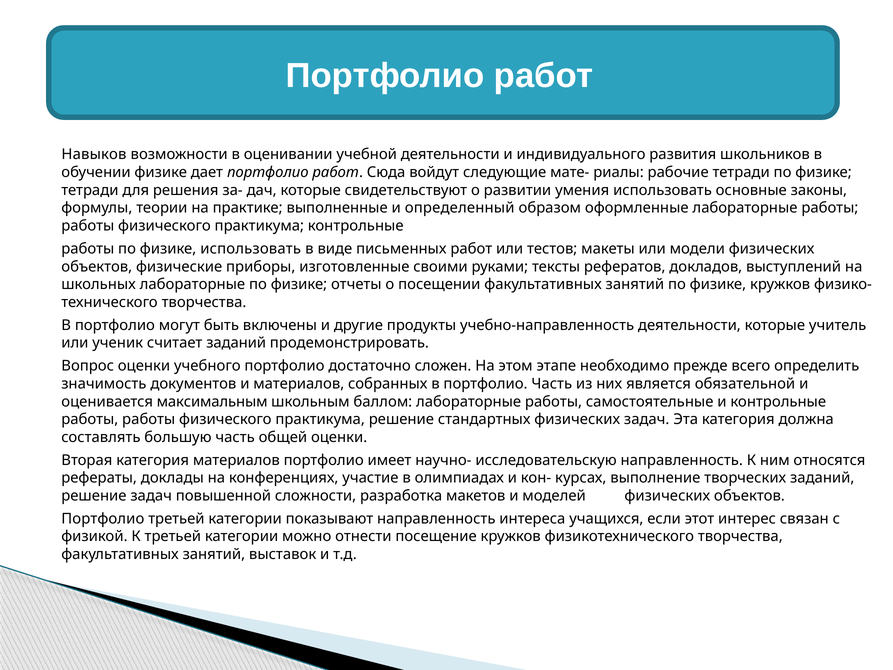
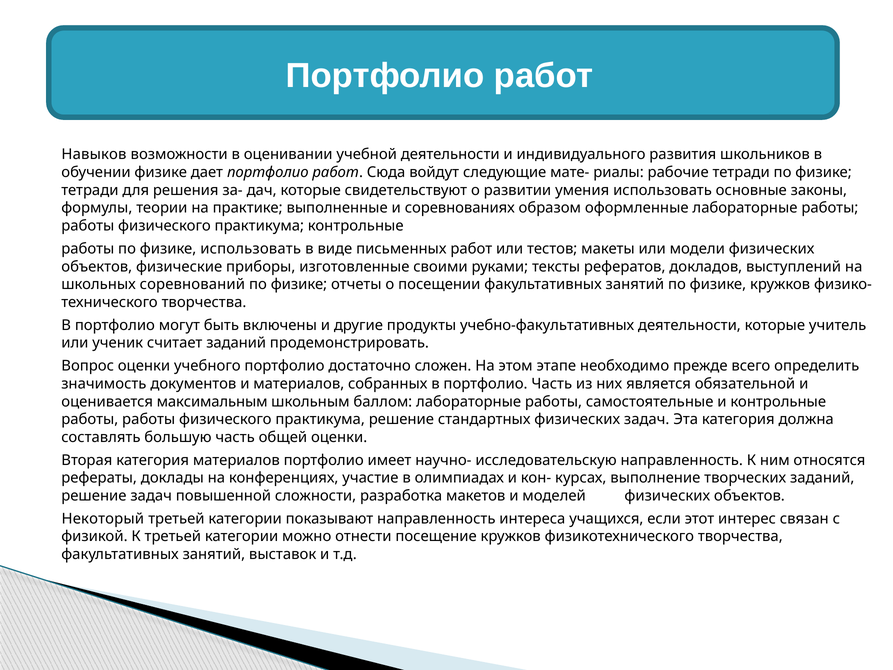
определенный: определенный -> соревнованиях (460, 208)
школьных лабораторные: лабораторные -> соревнований (192, 284)
учебно-направленность: учебно-направленность -> учебно-факультативных (547, 325)
Портфолио: Портфолио -> Некоторый (103, 519)
